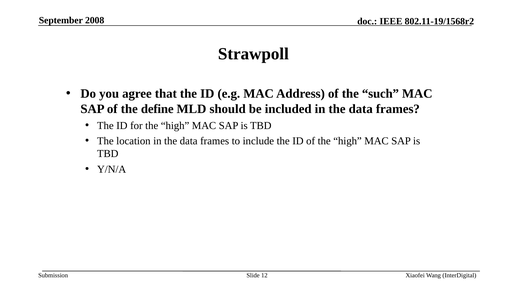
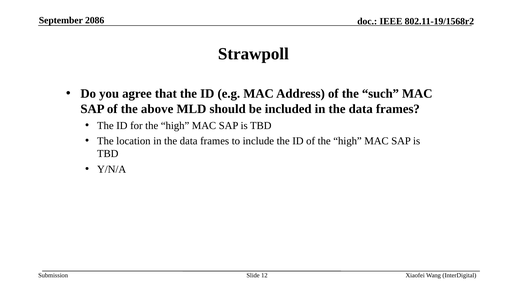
2008: 2008 -> 2086 (95, 20)
define: define -> above (157, 109)
